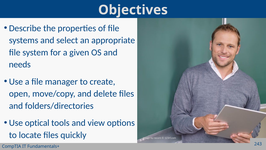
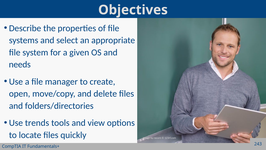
optical: optical -> trends (37, 123)
